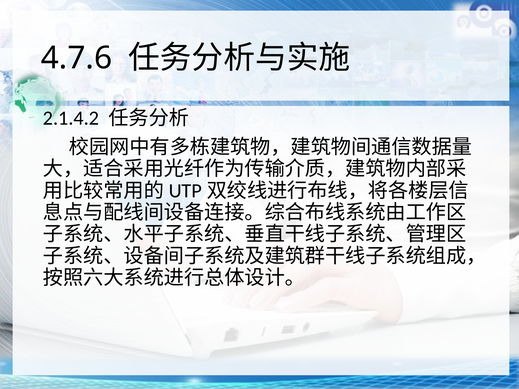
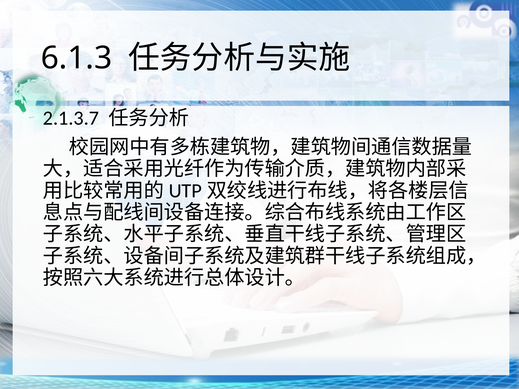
4.7.6: 4.7.6 -> 6.1.3 (77, 58)
2.1.4.2: 2.1.4.2 -> 2.1.3.7 (71, 118)
